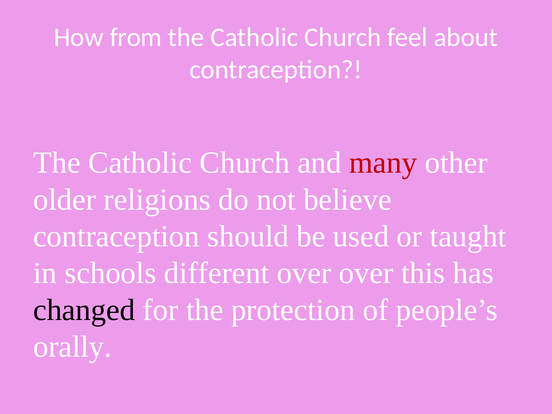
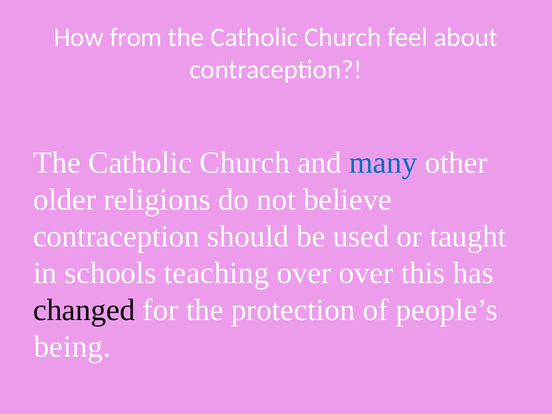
many colour: red -> blue (383, 163)
different: different -> teaching (217, 273)
orally: orally -> being (72, 347)
